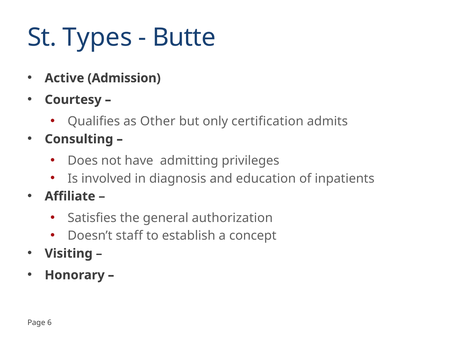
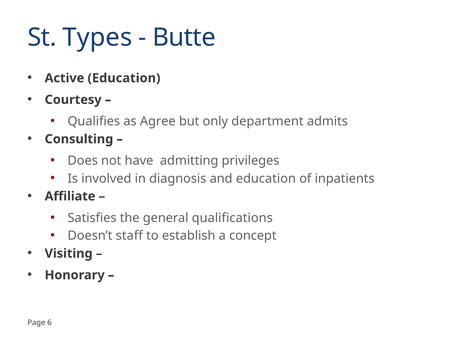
Active Admission: Admission -> Education (124, 78)
Other: Other -> Agree (158, 121)
certification: certification -> department (267, 121)
authorization: authorization -> qualifications (232, 218)
